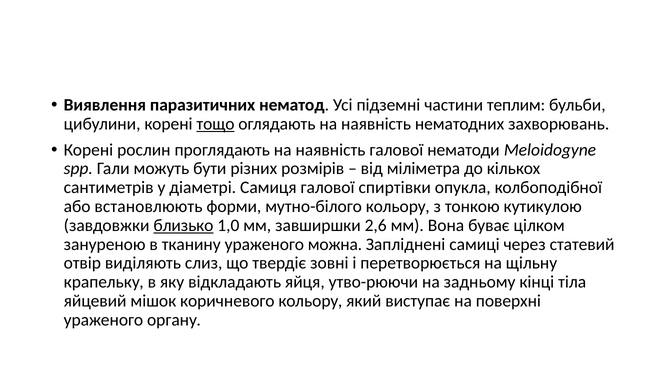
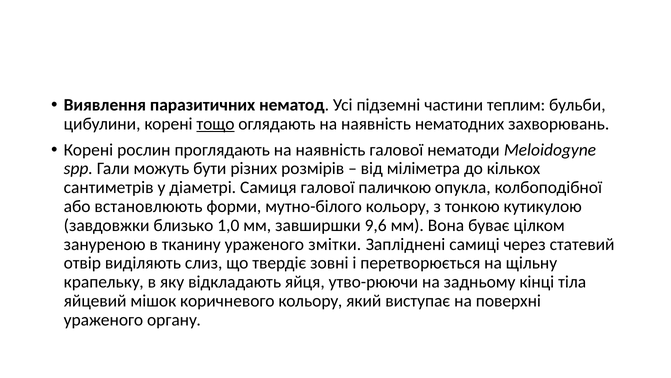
спиртівки: спиртівки -> паличкою (395, 187)
близько underline: present -> none (183, 225)
2,6: 2,6 -> 9,6 (376, 225)
можна: можна -> змітки (335, 244)
